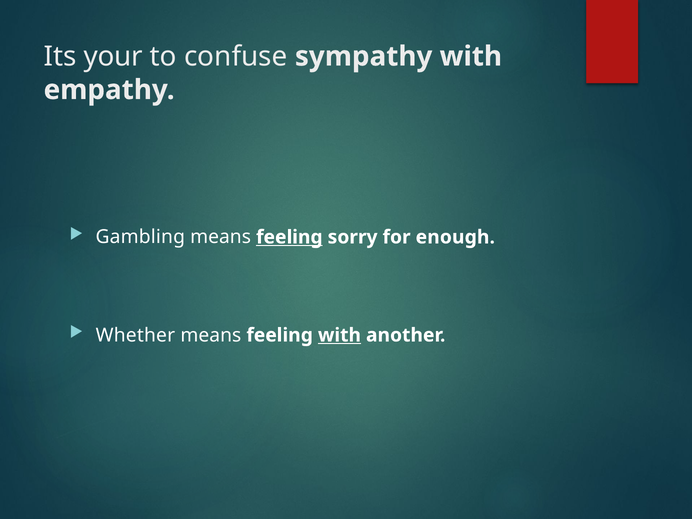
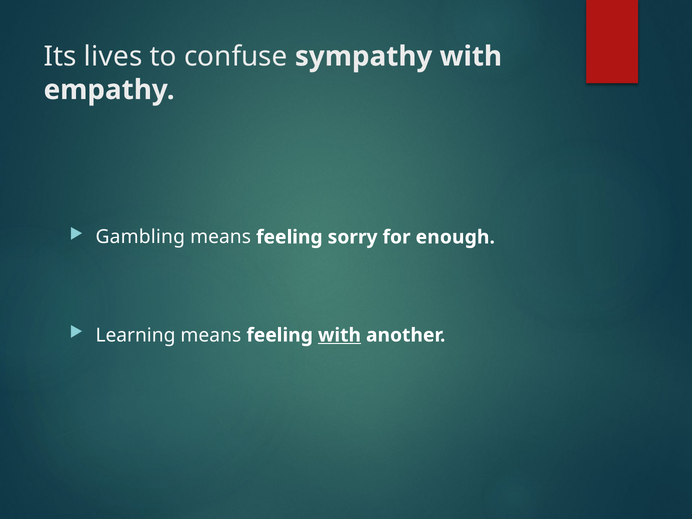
your: your -> lives (113, 56)
feeling underline: present -> none (289, 237)
Whether: Whether -> Learning (135, 335)
